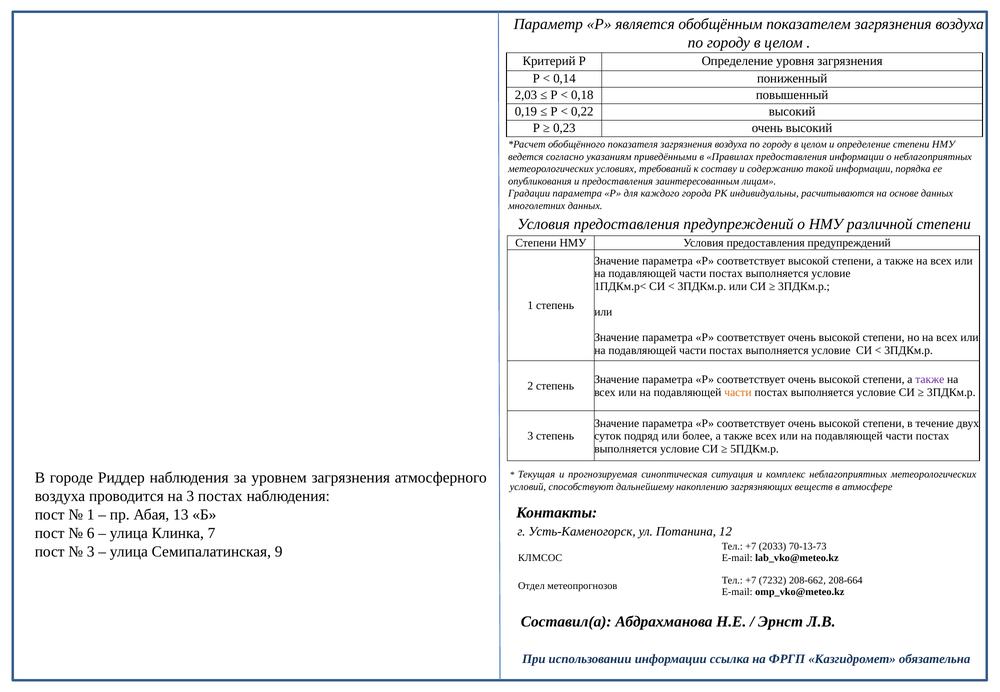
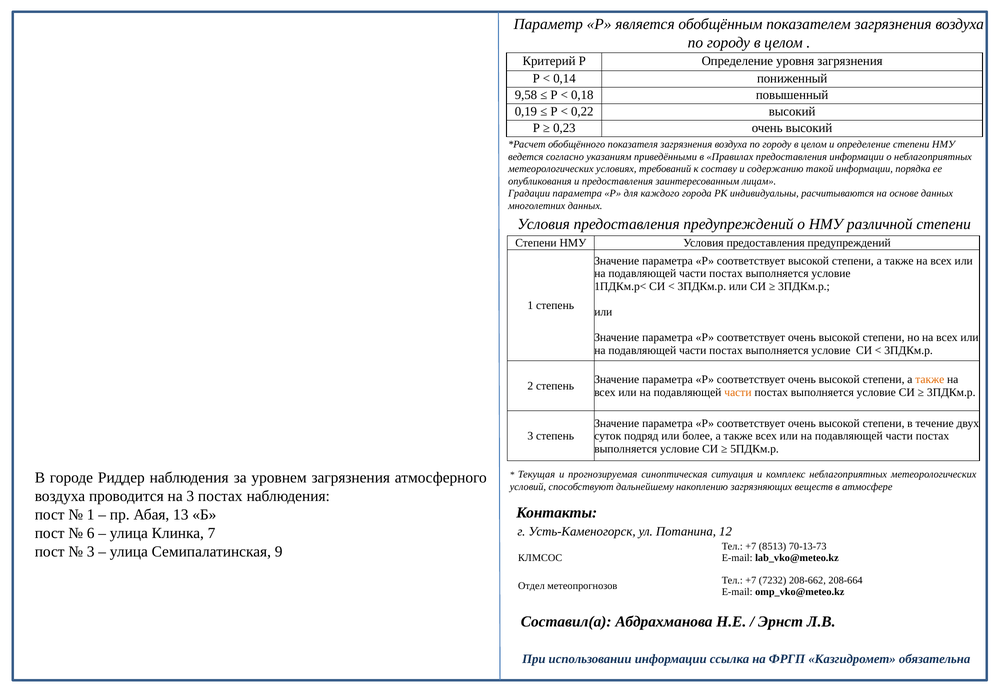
2,03: 2,03 -> 9,58 (526, 95)
также colour: purple -> orange (930, 380)
2033: 2033 -> 8513 (773, 547)
